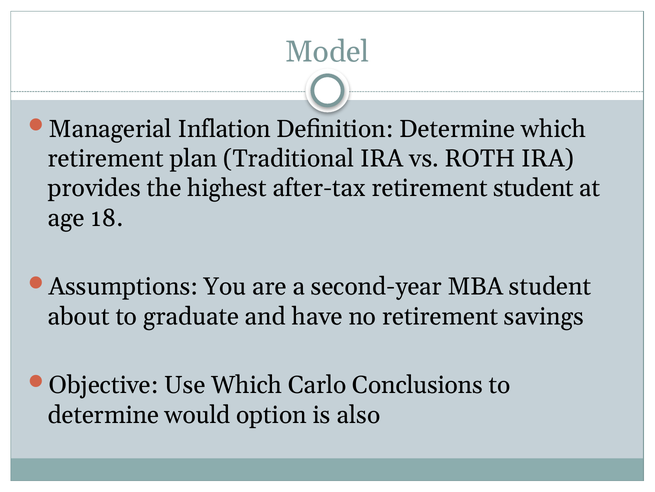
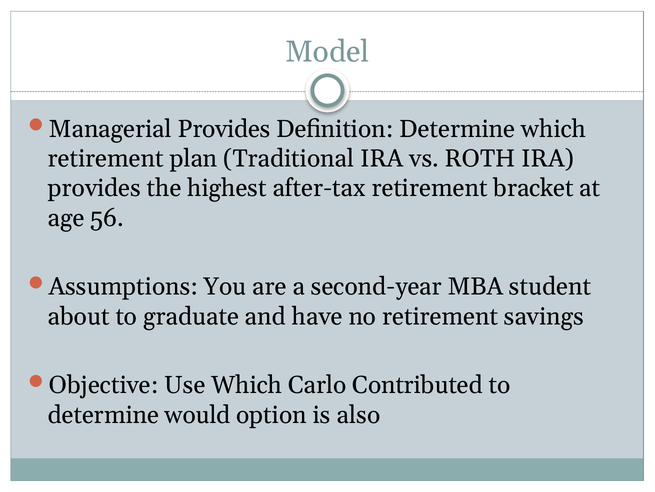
Managerial Inflation: Inflation -> Provides (224, 129)
retirement student: student -> bracket (533, 188)
18: 18 -> 56 (107, 218)
Conclusions: Conclusions -> Contributed (418, 385)
